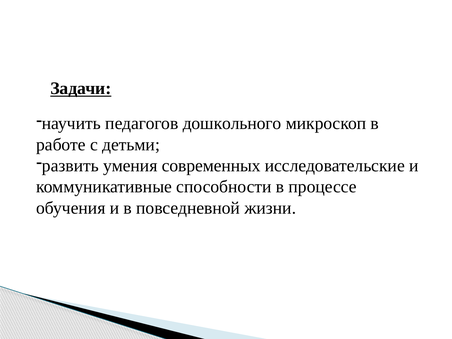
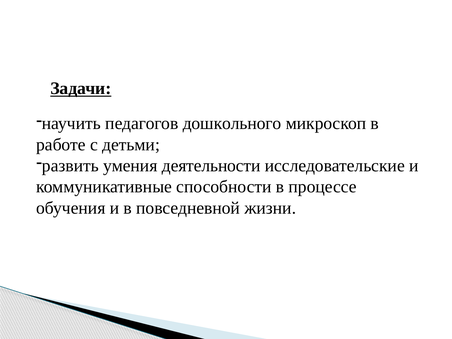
современных: современных -> деятельности (211, 166)
